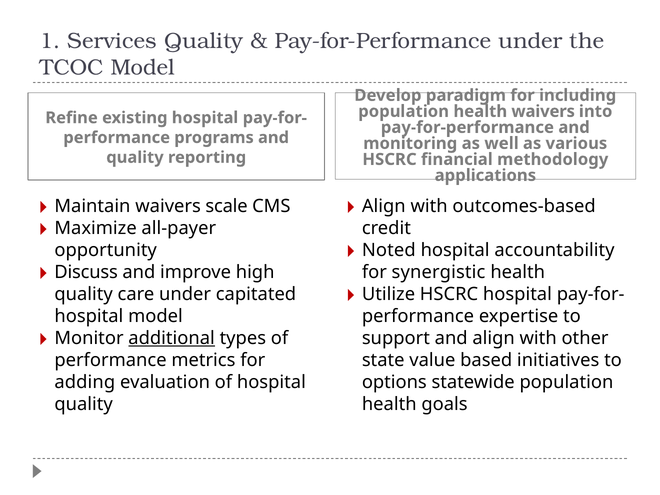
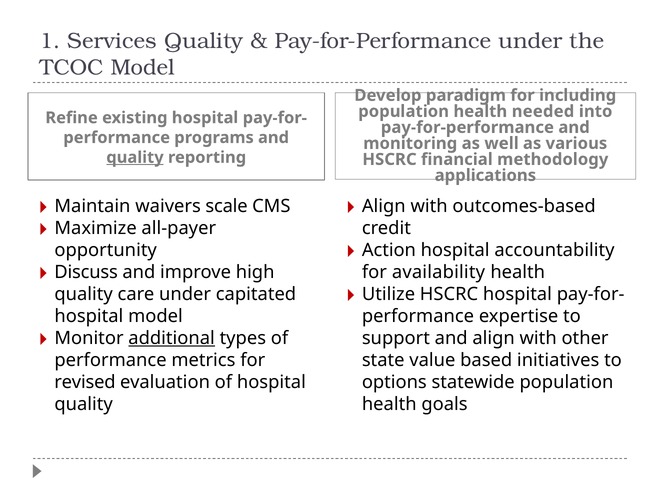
health waivers: waivers -> needed (543, 111)
quality underline: none -> present (135, 157)
Noted: Noted -> Action (389, 250)
synergistic: synergistic -> availability (438, 272)
adding: adding -> revised (85, 382)
